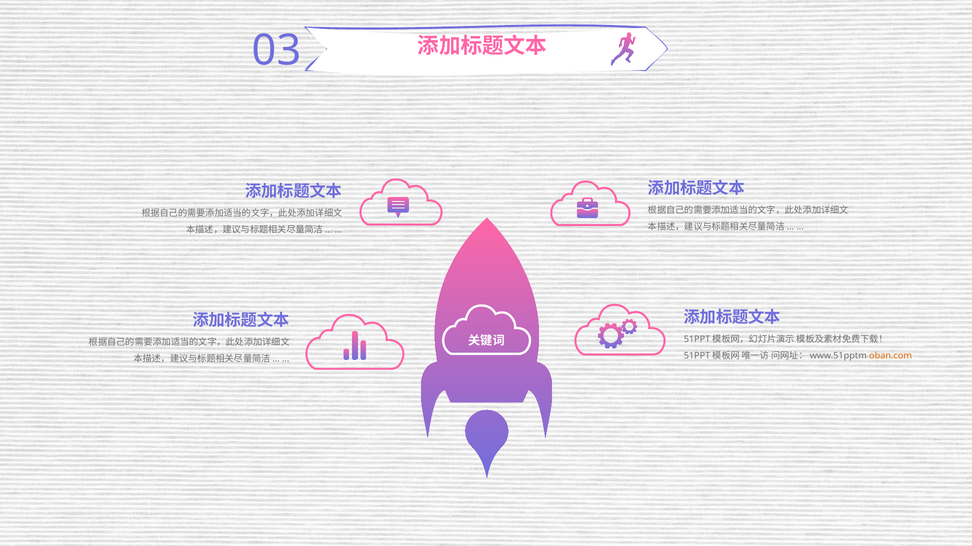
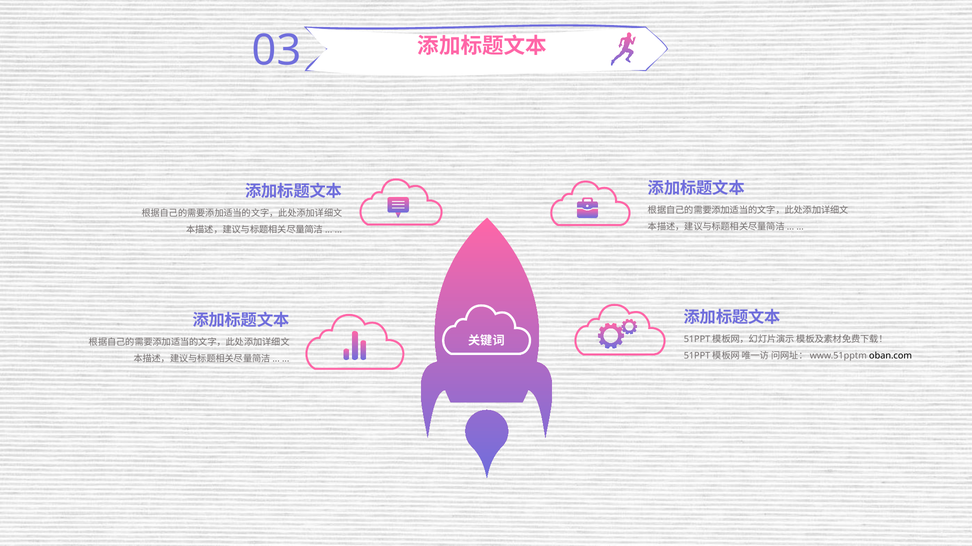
oban.com colour: orange -> black (891, 356)
